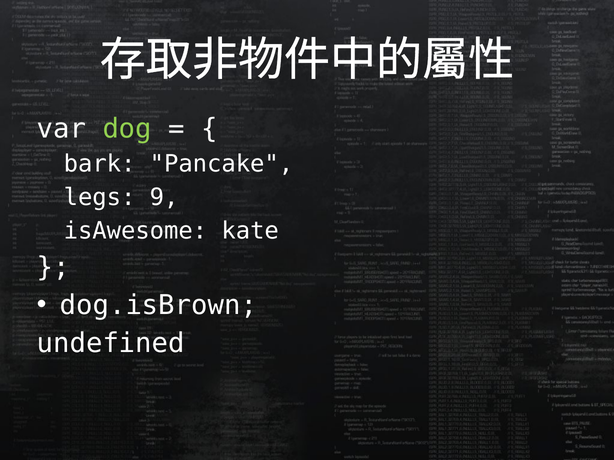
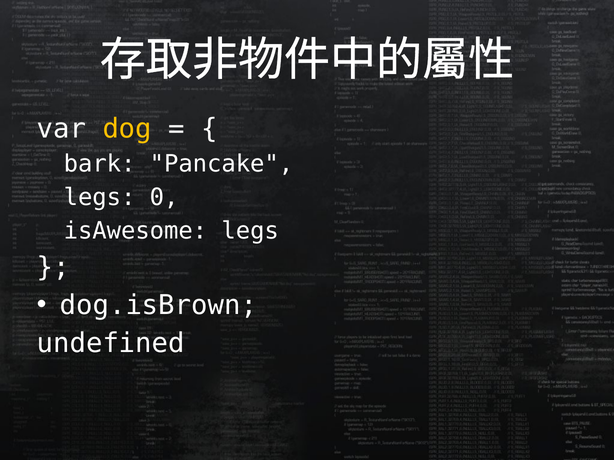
dog colour: light green -> yellow (127, 129)
9: 9 -> 0 (164, 198)
isAwesome kate: kate -> legs (250, 231)
